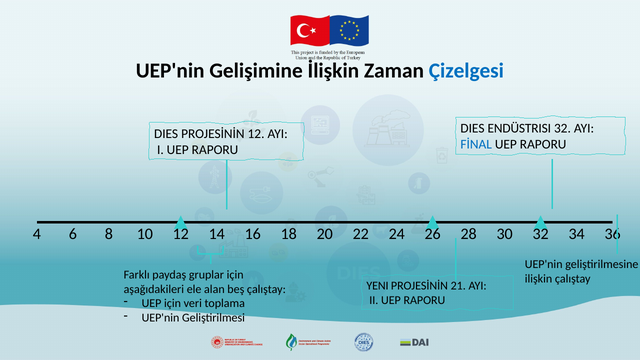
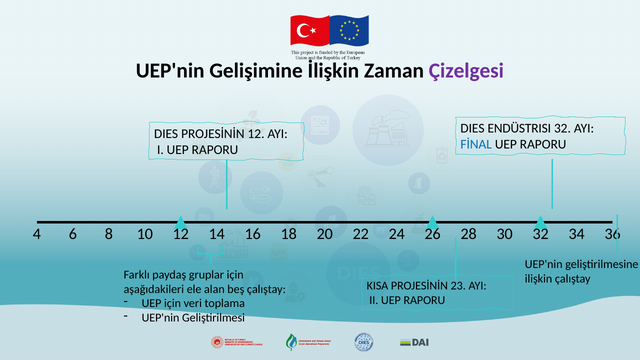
Çizelgesi colour: blue -> purple (466, 71)
YENI: YENI -> KISA (377, 286)
21: 21 -> 23 (458, 286)
